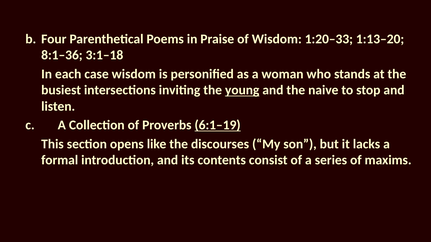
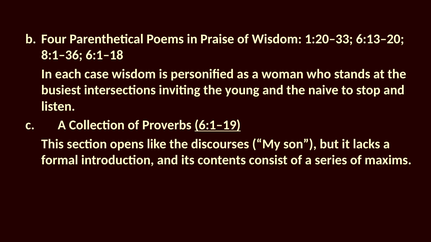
1:13–20: 1:13–20 -> 6:13–20 (380, 39)
3:1–18: 3:1–18 -> 6:1–18 (104, 55)
young underline: present -> none (242, 90)
